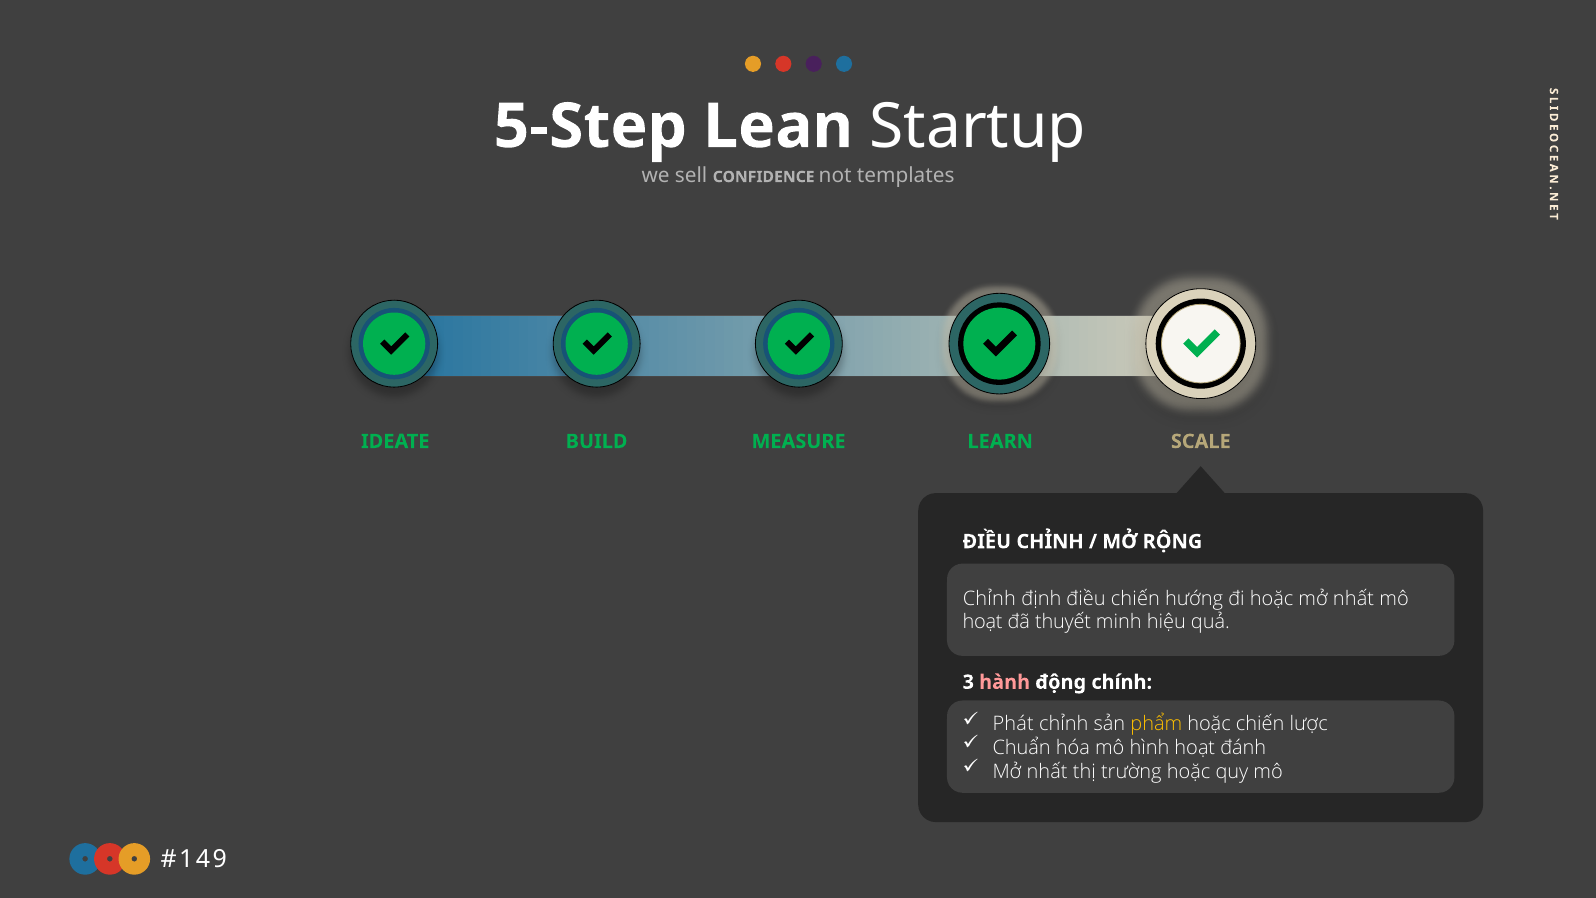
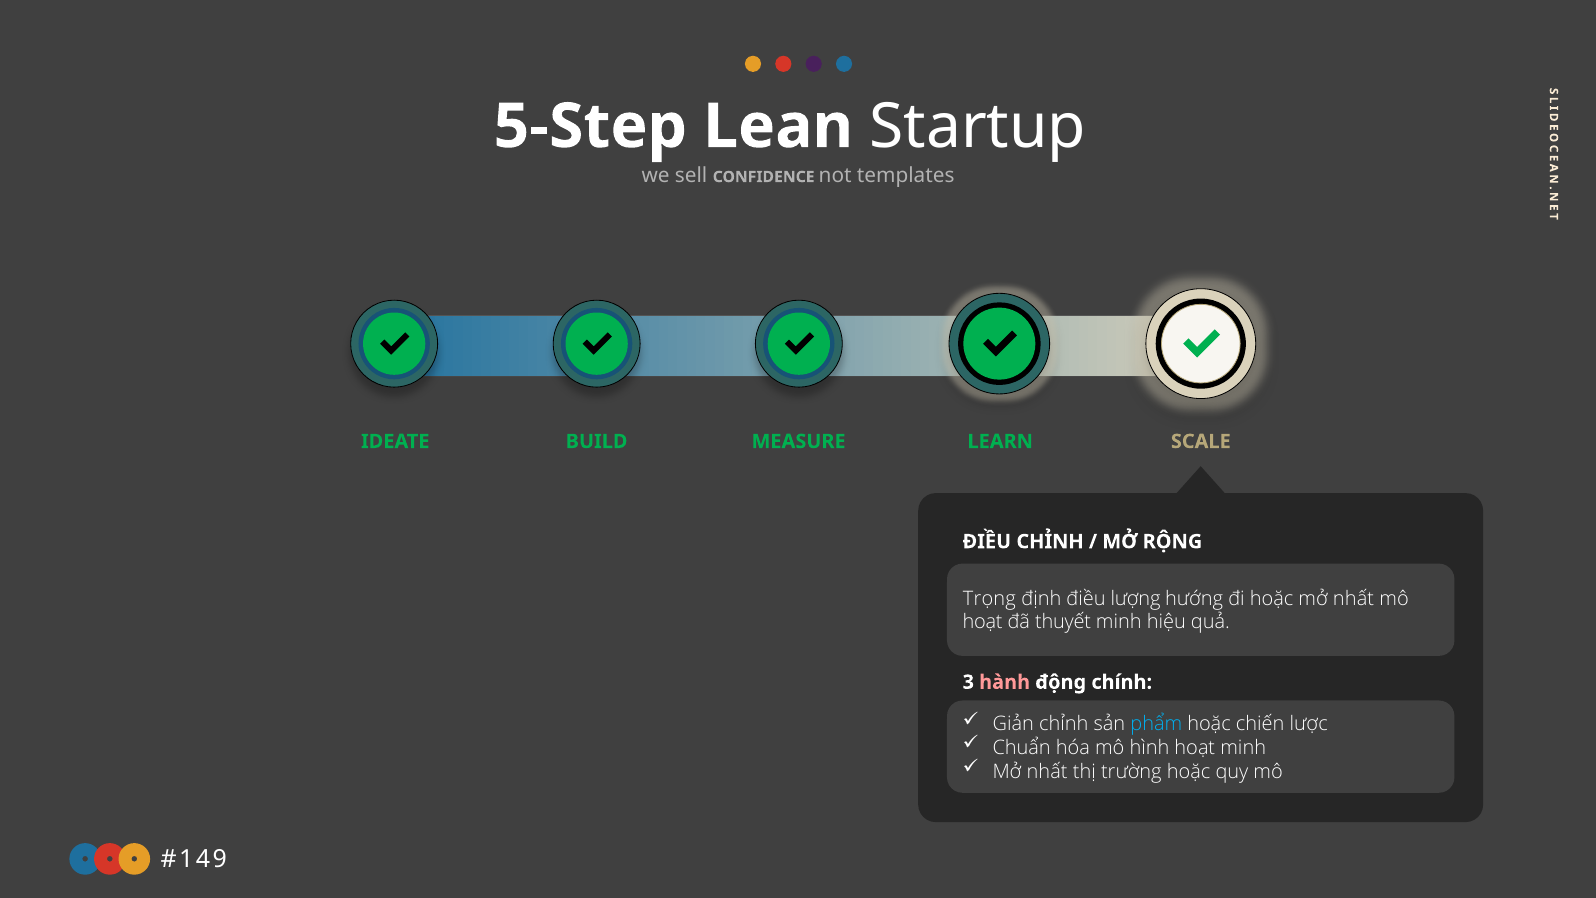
Chỉnh: Chỉnh -> Trọng (989, 598)
điều chiến: chiến -> lượng (1135, 598)
Phát: Phát -> Giản (1013, 723)
phẩm colour: yellow -> light blue (1156, 723)
hoạt đánh: đánh -> minh (1243, 747)
